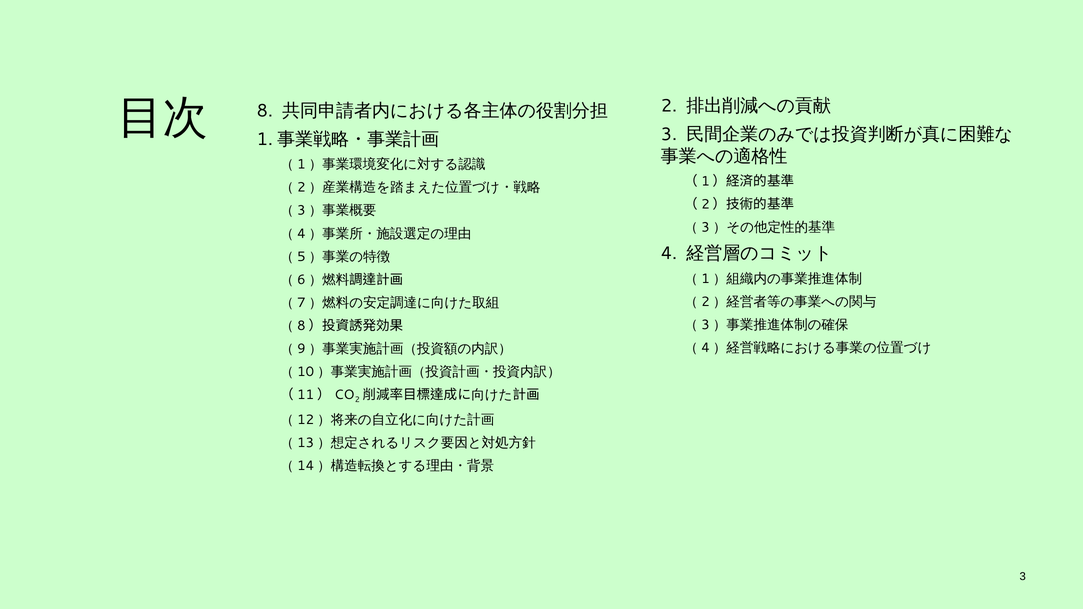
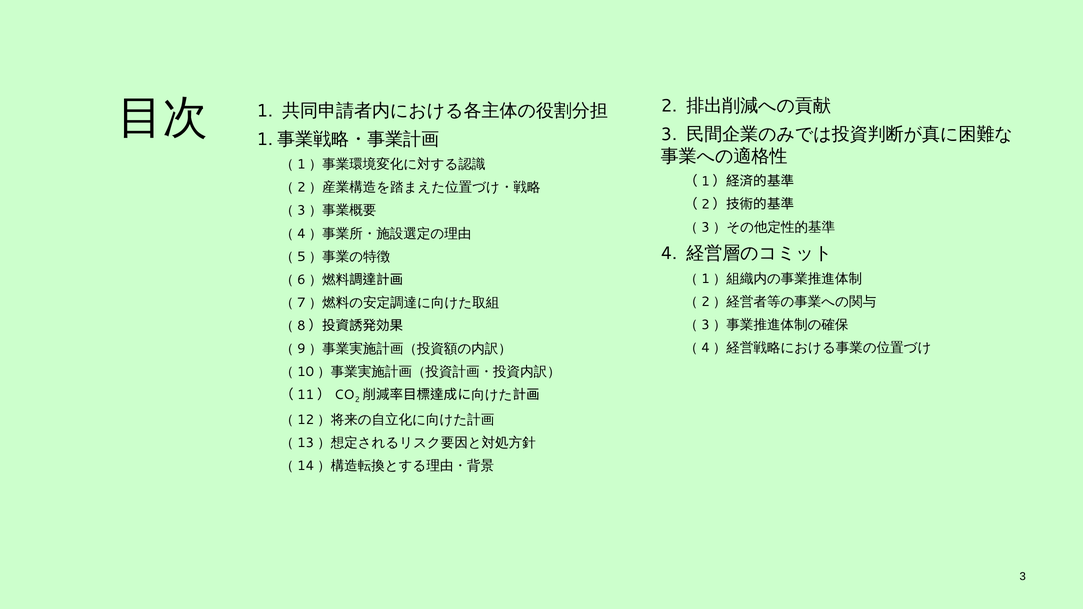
8: 8 -> 1 (265, 111)
